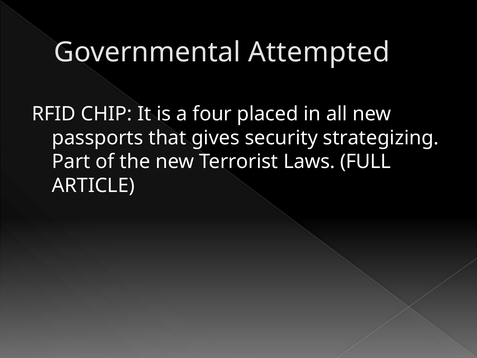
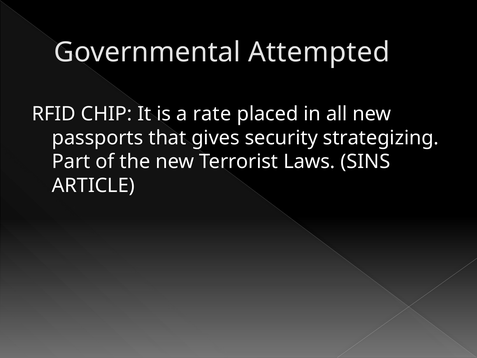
four: four -> rate (212, 114)
FULL: FULL -> SINS (365, 162)
